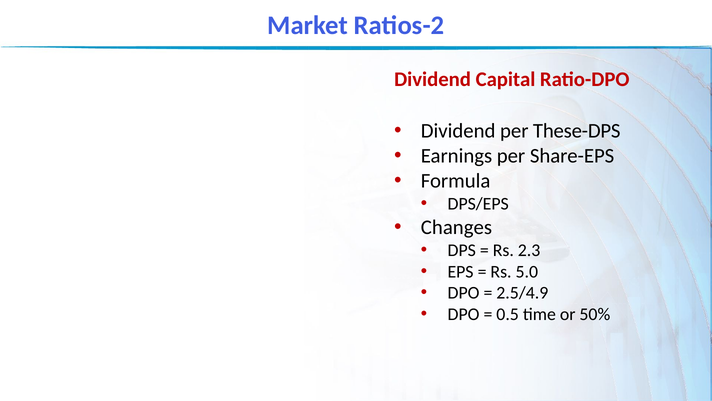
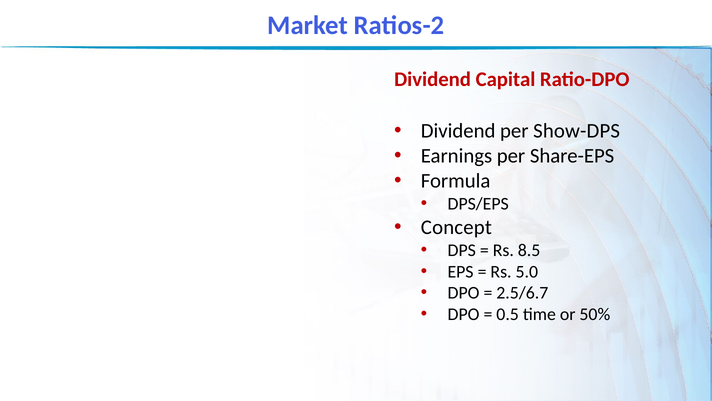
These-DPS: These-DPS -> Show-DPS (577, 131)
Changes: Changes -> Concept (456, 227)
2.3: 2.3 -> 8.5 (529, 250)
2.5/4.9: 2.5/4.9 -> 2.5/6.7 (522, 293)
